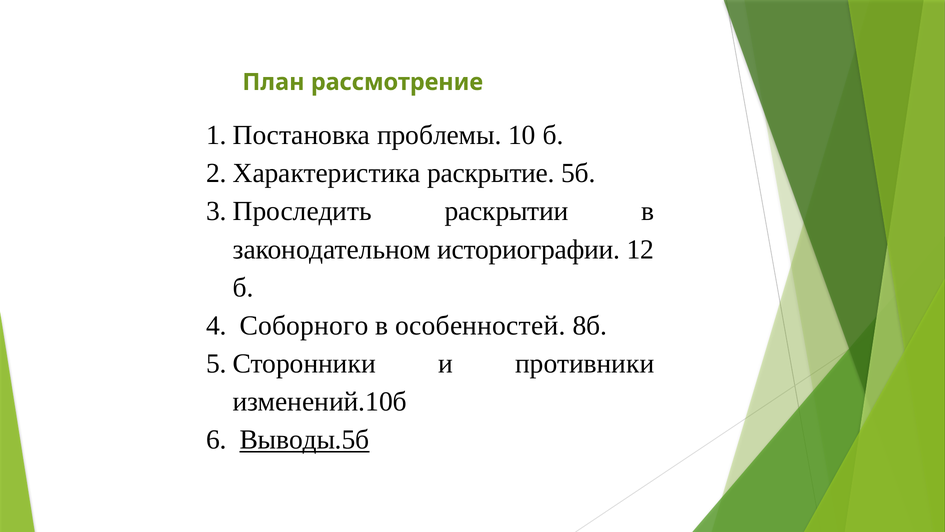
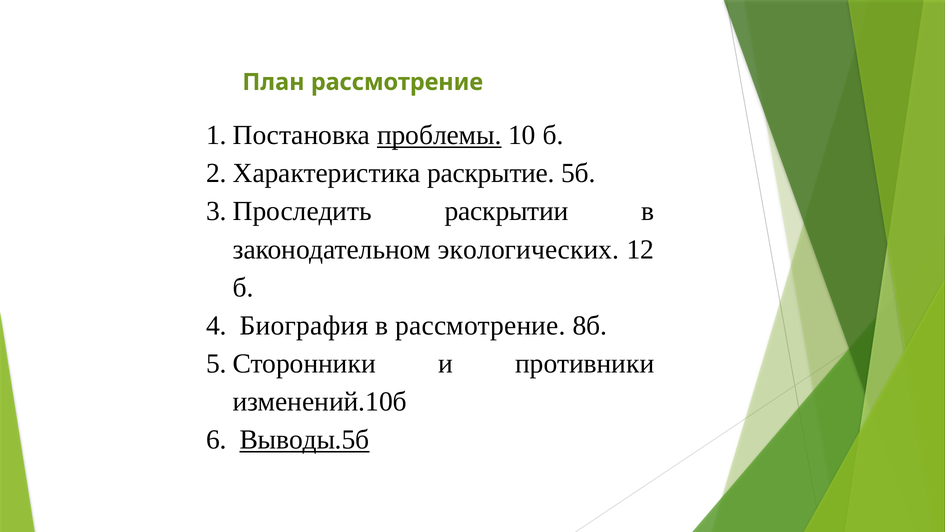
проблемы underline: none -> present (439, 135)
историографии: историографии -> экологических (529, 249)
Соборного: Соборного -> Биография (304, 325)
в особенностей: особенностей -> рассмотрение (480, 325)
